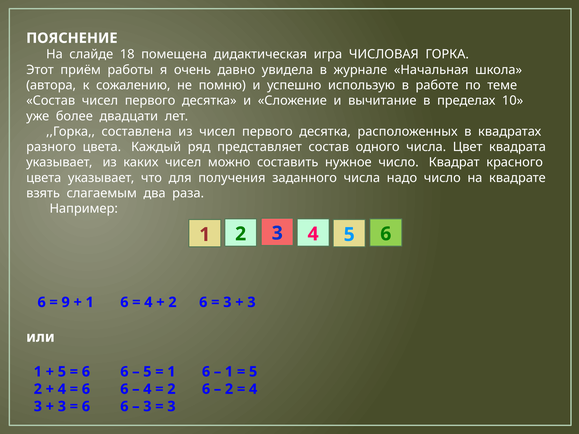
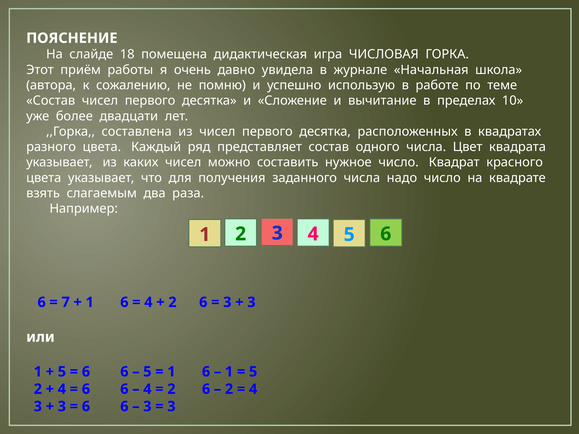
9: 9 -> 7 (66, 302)
